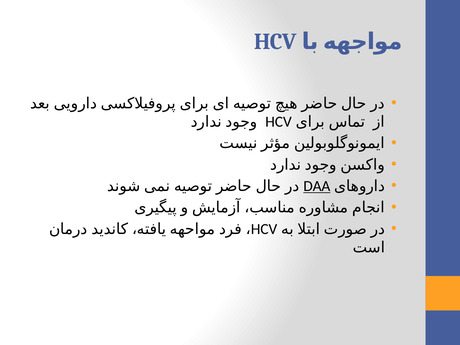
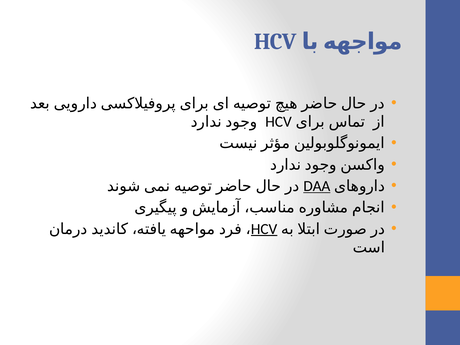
HCV underline: none -> present (264, 229)
